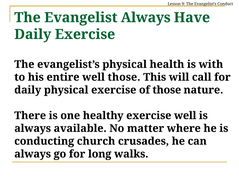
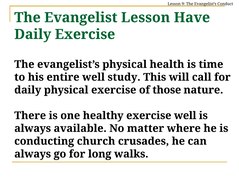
Evangelist Always: Always -> Lesson (146, 18)
with: with -> time (211, 64)
well those: those -> study (124, 77)
